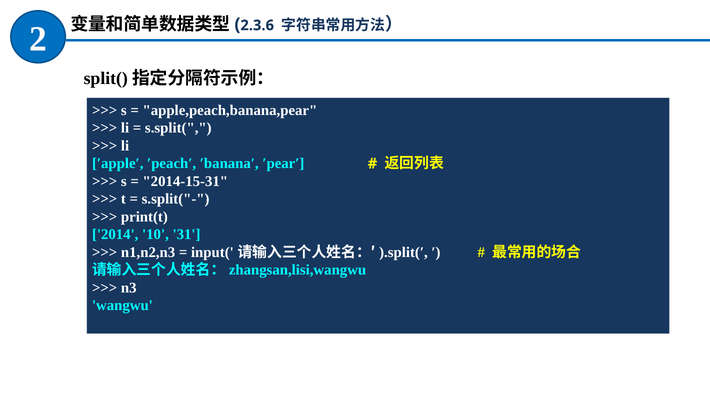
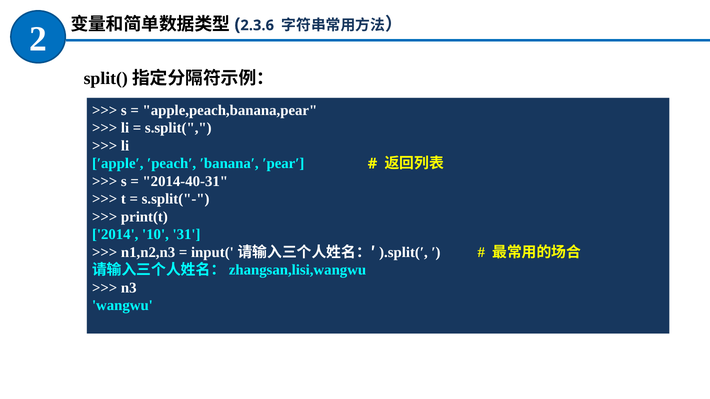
2014-15-31: 2014-15-31 -> 2014-40-31 (185, 181)
